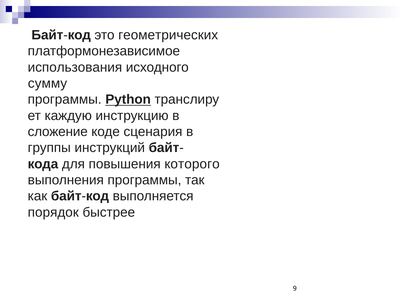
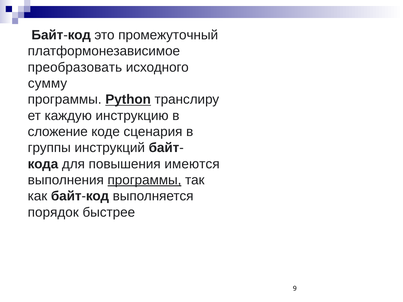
геометрических: геометрических -> промежуточный (168, 35)
использования: использования -> преобразовать (75, 67)
которого: которого -> имеются (192, 164)
программы underline: none -> present (145, 180)
